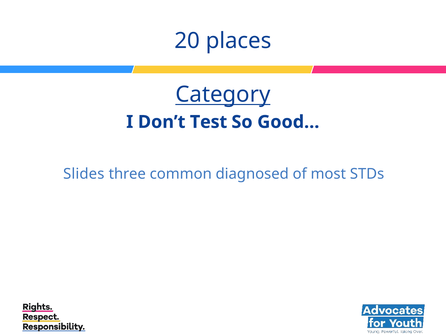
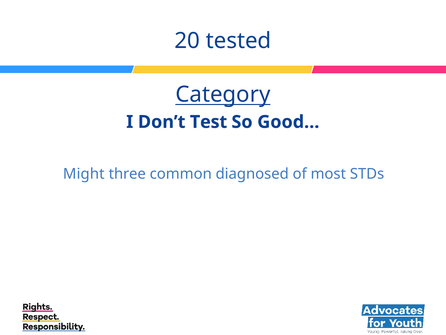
places: places -> tested (239, 41)
Slides: Slides -> Might (84, 174)
